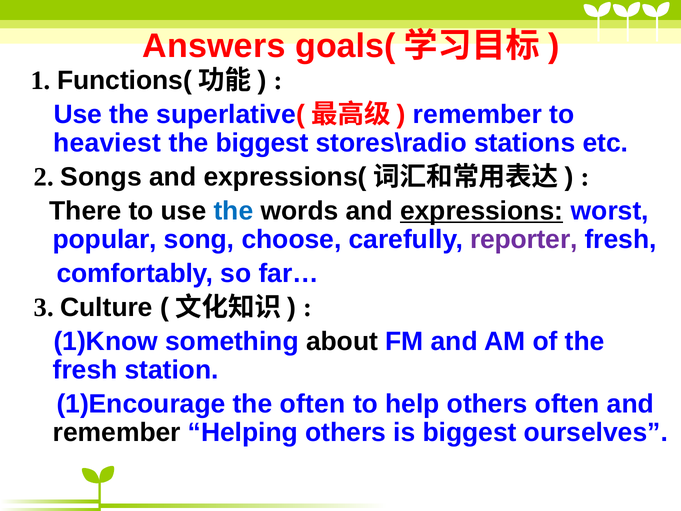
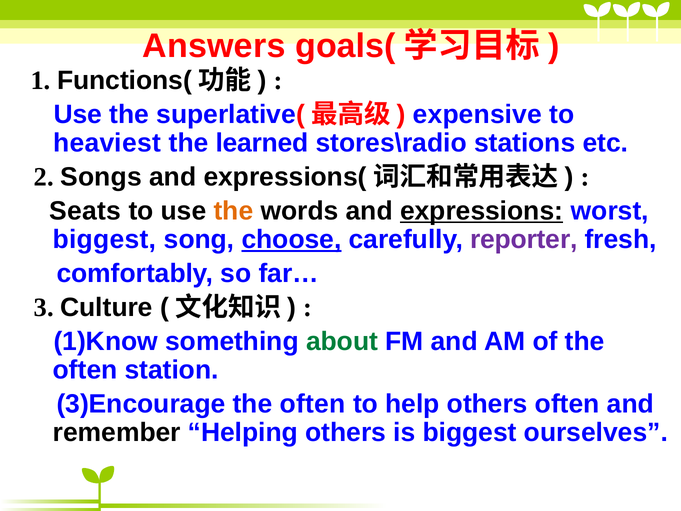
remember: remember -> expensive (477, 114)
the biggest: biggest -> learned (262, 143)
There: There -> Seats (85, 211)
the colour: blue -> orange (233, 211)
popular: popular -> biggest (105, 240)
choose underline: none -> present (292, 240)
about colour: black -> green (342, 341)
fresh: fresh -> often (85, 370)
1)Encourage: 1)Encourage -> 3)Encourage (141, 404)
